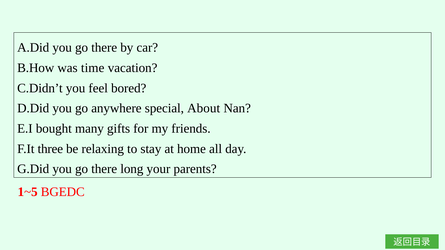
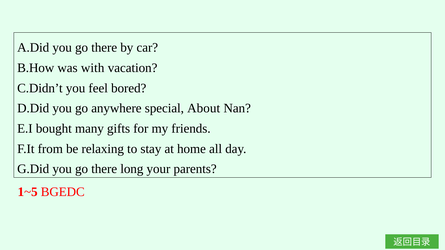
time: time -> with (93, 68)
three: three -> from (50, 149)
